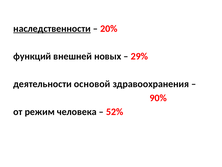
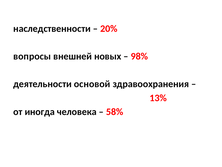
наследственности underline: present -> none (52, 29)
функций: функций -> вопросы (32, 56)
29%: 29% -> 98% (139, 56)
90%: 90% -> 13% (158, 98)
режим: режим -> иногда (40, 111)
52%: 52% -> 58% (115, 111)
